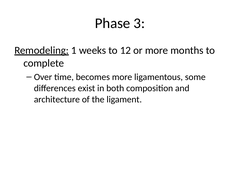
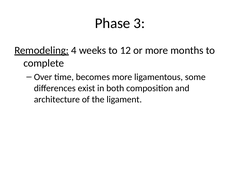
1: 1 -> 4 (74, 50)
